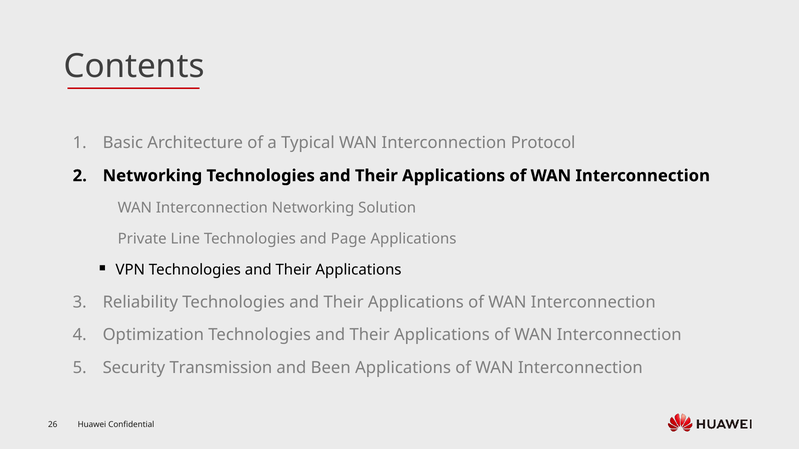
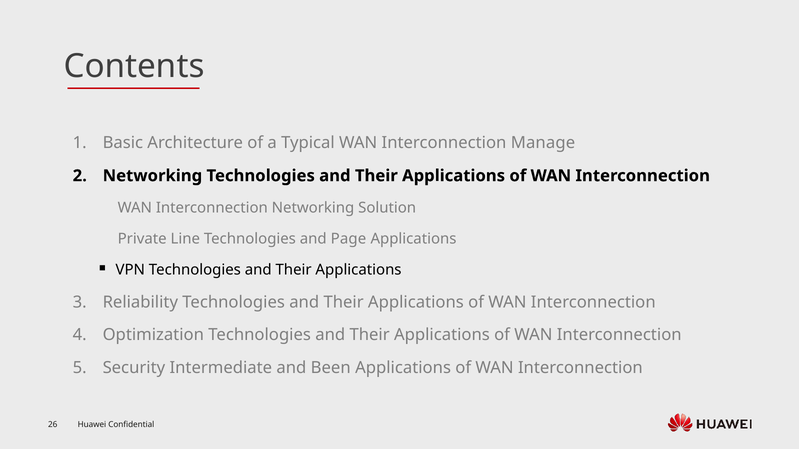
Protocol: Protocol -> Manage (543, 143)
Transmission: Transmission -> Intermediate (221, 368)
